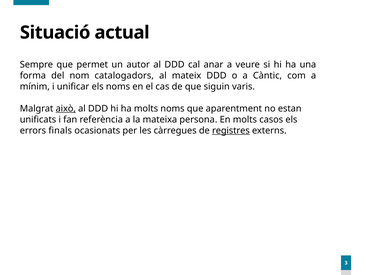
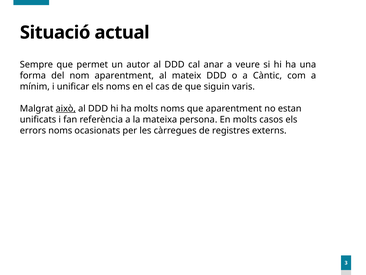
nom catalogadors: catalogadors -> aparentment (124, 75)
errors finals: finals -> noms (60, 130)
registres underline: present -> none (231, 130)
